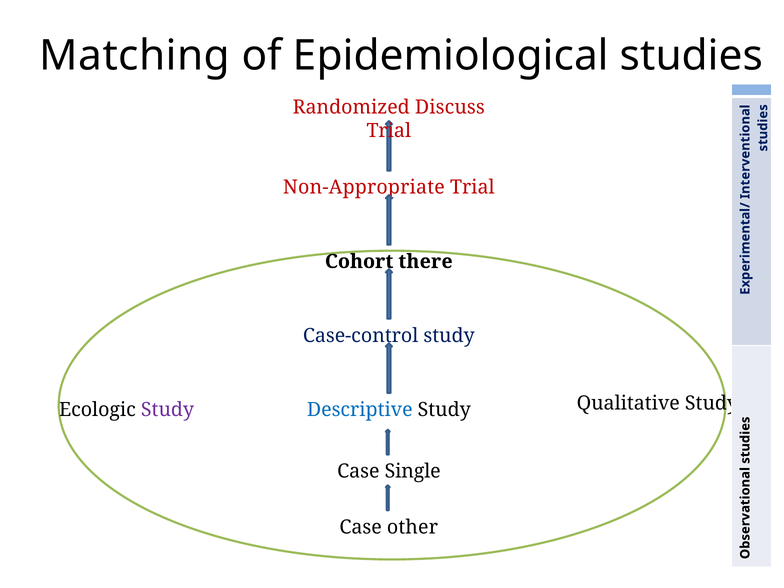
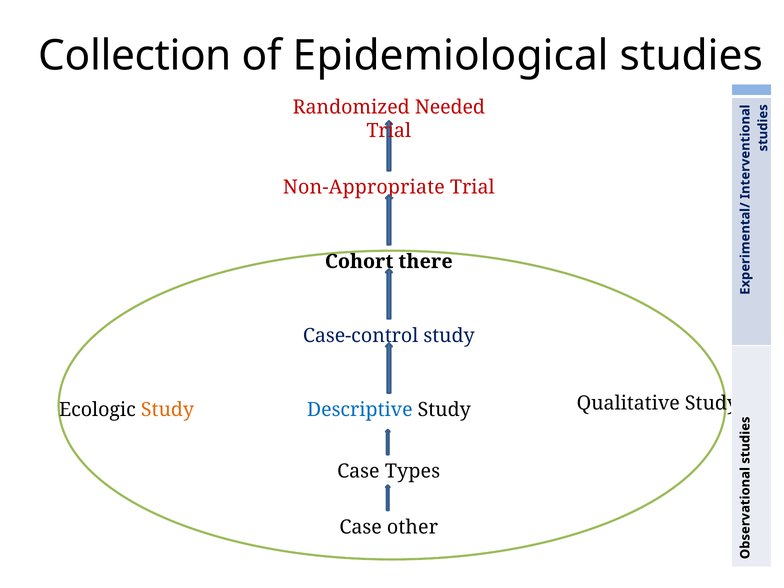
Matching: Matching -> Collection (135, 56)
Discuss: Discuss -> Needed (450, 107)
Study colour: purple -> orange (168, 410)
Single: Single -> Types (413, 471)
